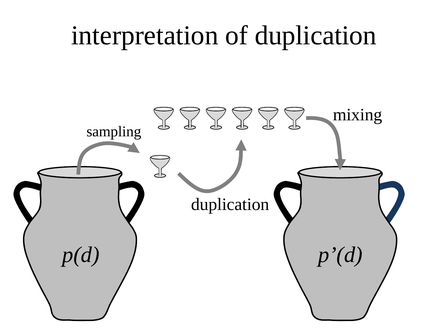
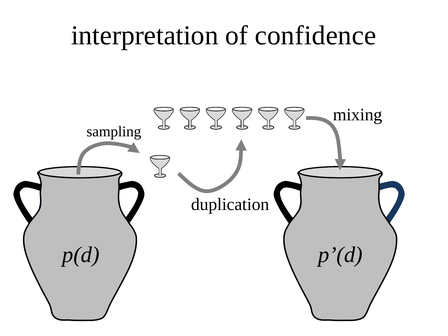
of duplication: duplication -> confidence (316, 36)
